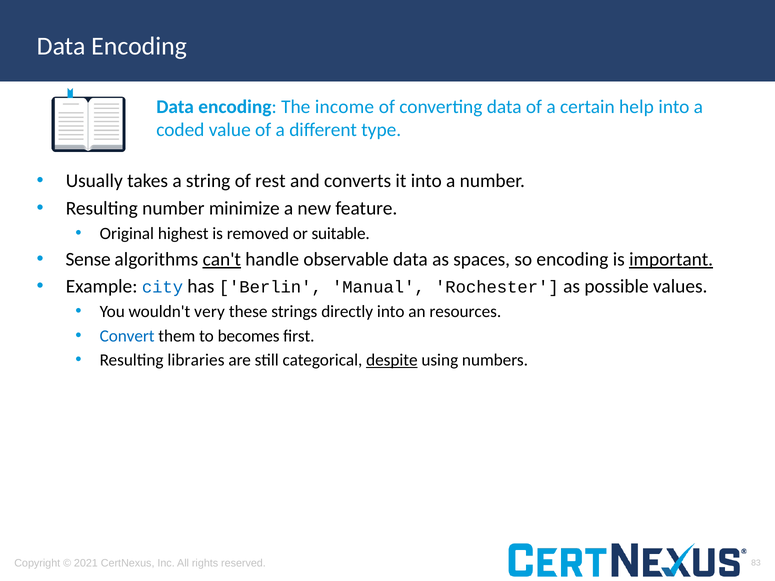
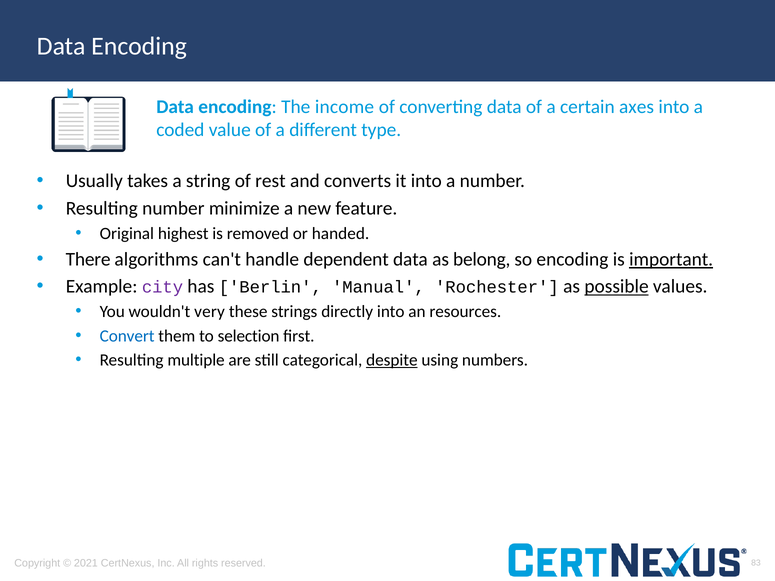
help: help -> axes (637, 107)
suitable: suitable -> handed (341, 234)
Sense: Sense -> There (88, 260)
can't underline: present -> none (222, 260)
observable: observable -> dependent (346, 260)
spaces: spaces -> belong (482, 260)
city colour: blue -> purple (162, 287)
possible underline: none -> present (617, 287)
becomes: becomes -> selection (249, 336)
libraries: libraries -> multiple (196, 360)
